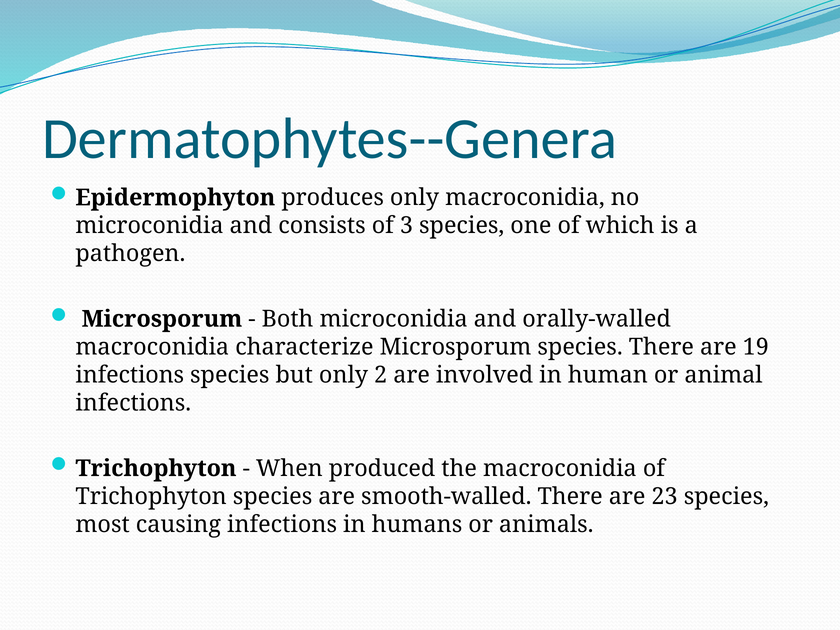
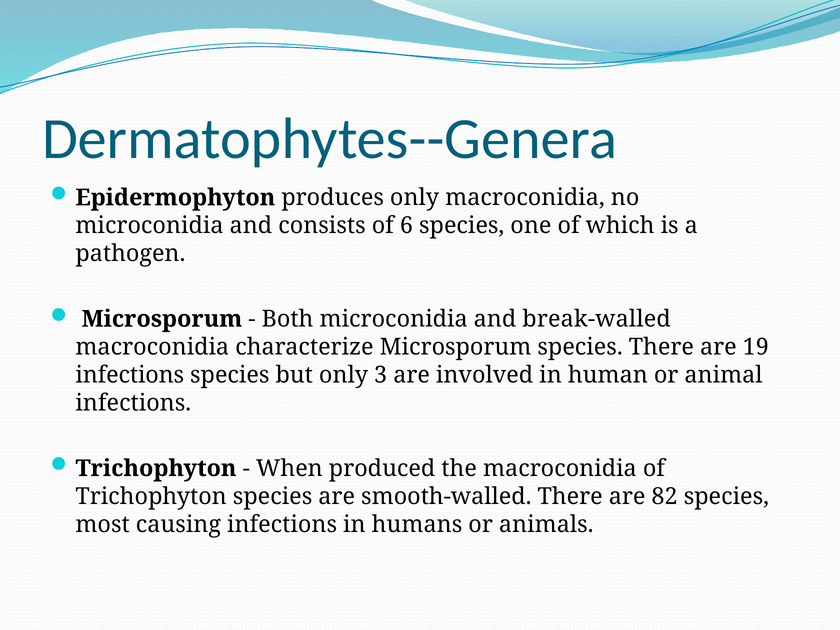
3: 3 -> 6 (406, 226)
orally-walled: orally-walled -> break-walled (597, 319)
2: 2 -> 3 (381, 375)
23: 23 -> 82 (665, 496)
